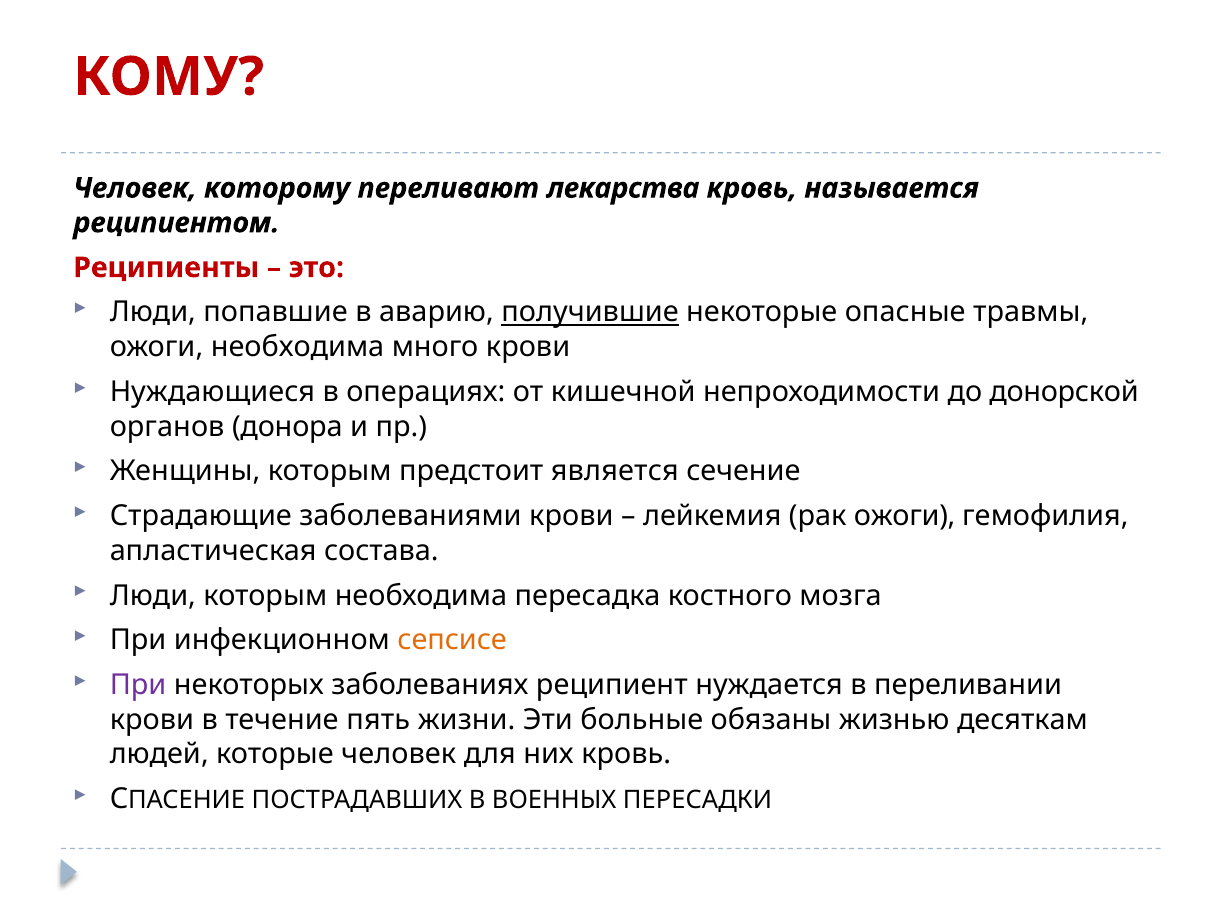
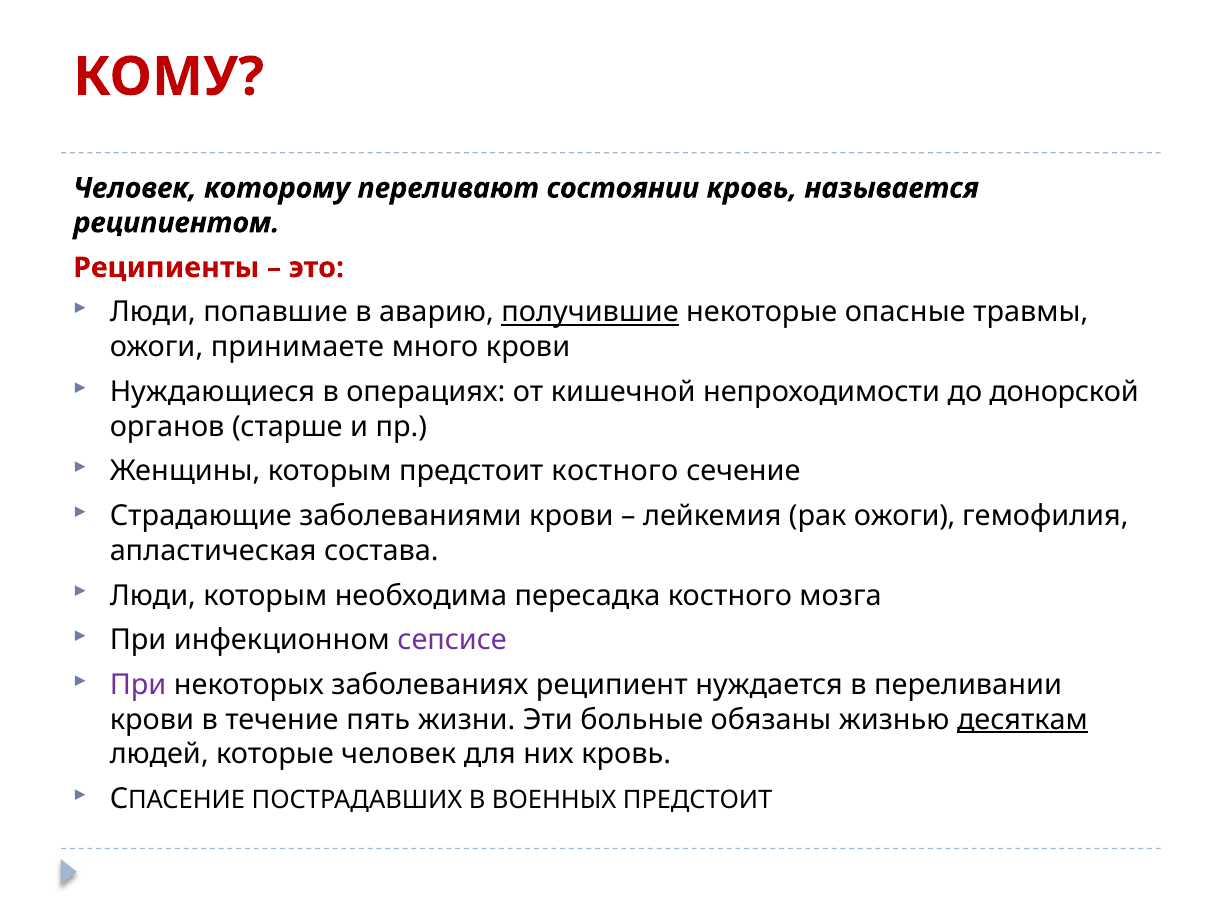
лекарства: лекарства -> состоянии (623, 188)
ожоги необходима: необходима -> принимаете (297, 347)
донора: донора -> старше (287, 427)
предстоит является: является -> костного (615, 472)
сепсисе colour: orange -> purple (452, 641)
десяткам underline: none -> present (1022, 720)
ВОЕННЫХ ПЕРЕСАДКИ: ПЕРЕСАДКИ -> ПРЕДСТОИТ (698, 801)
